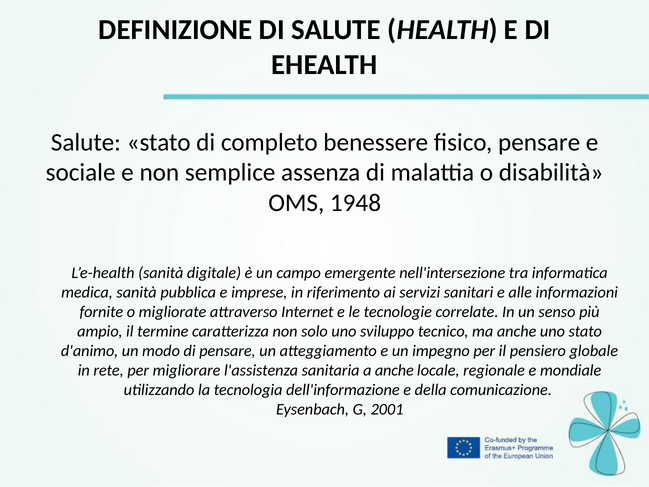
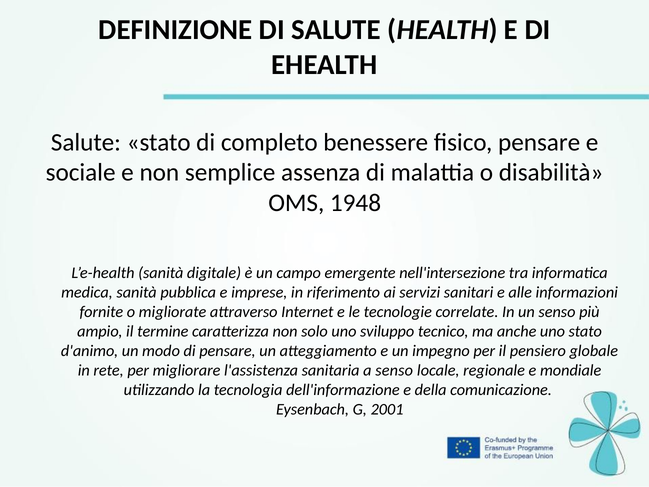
a anche: anche -> senso (394, 370)
